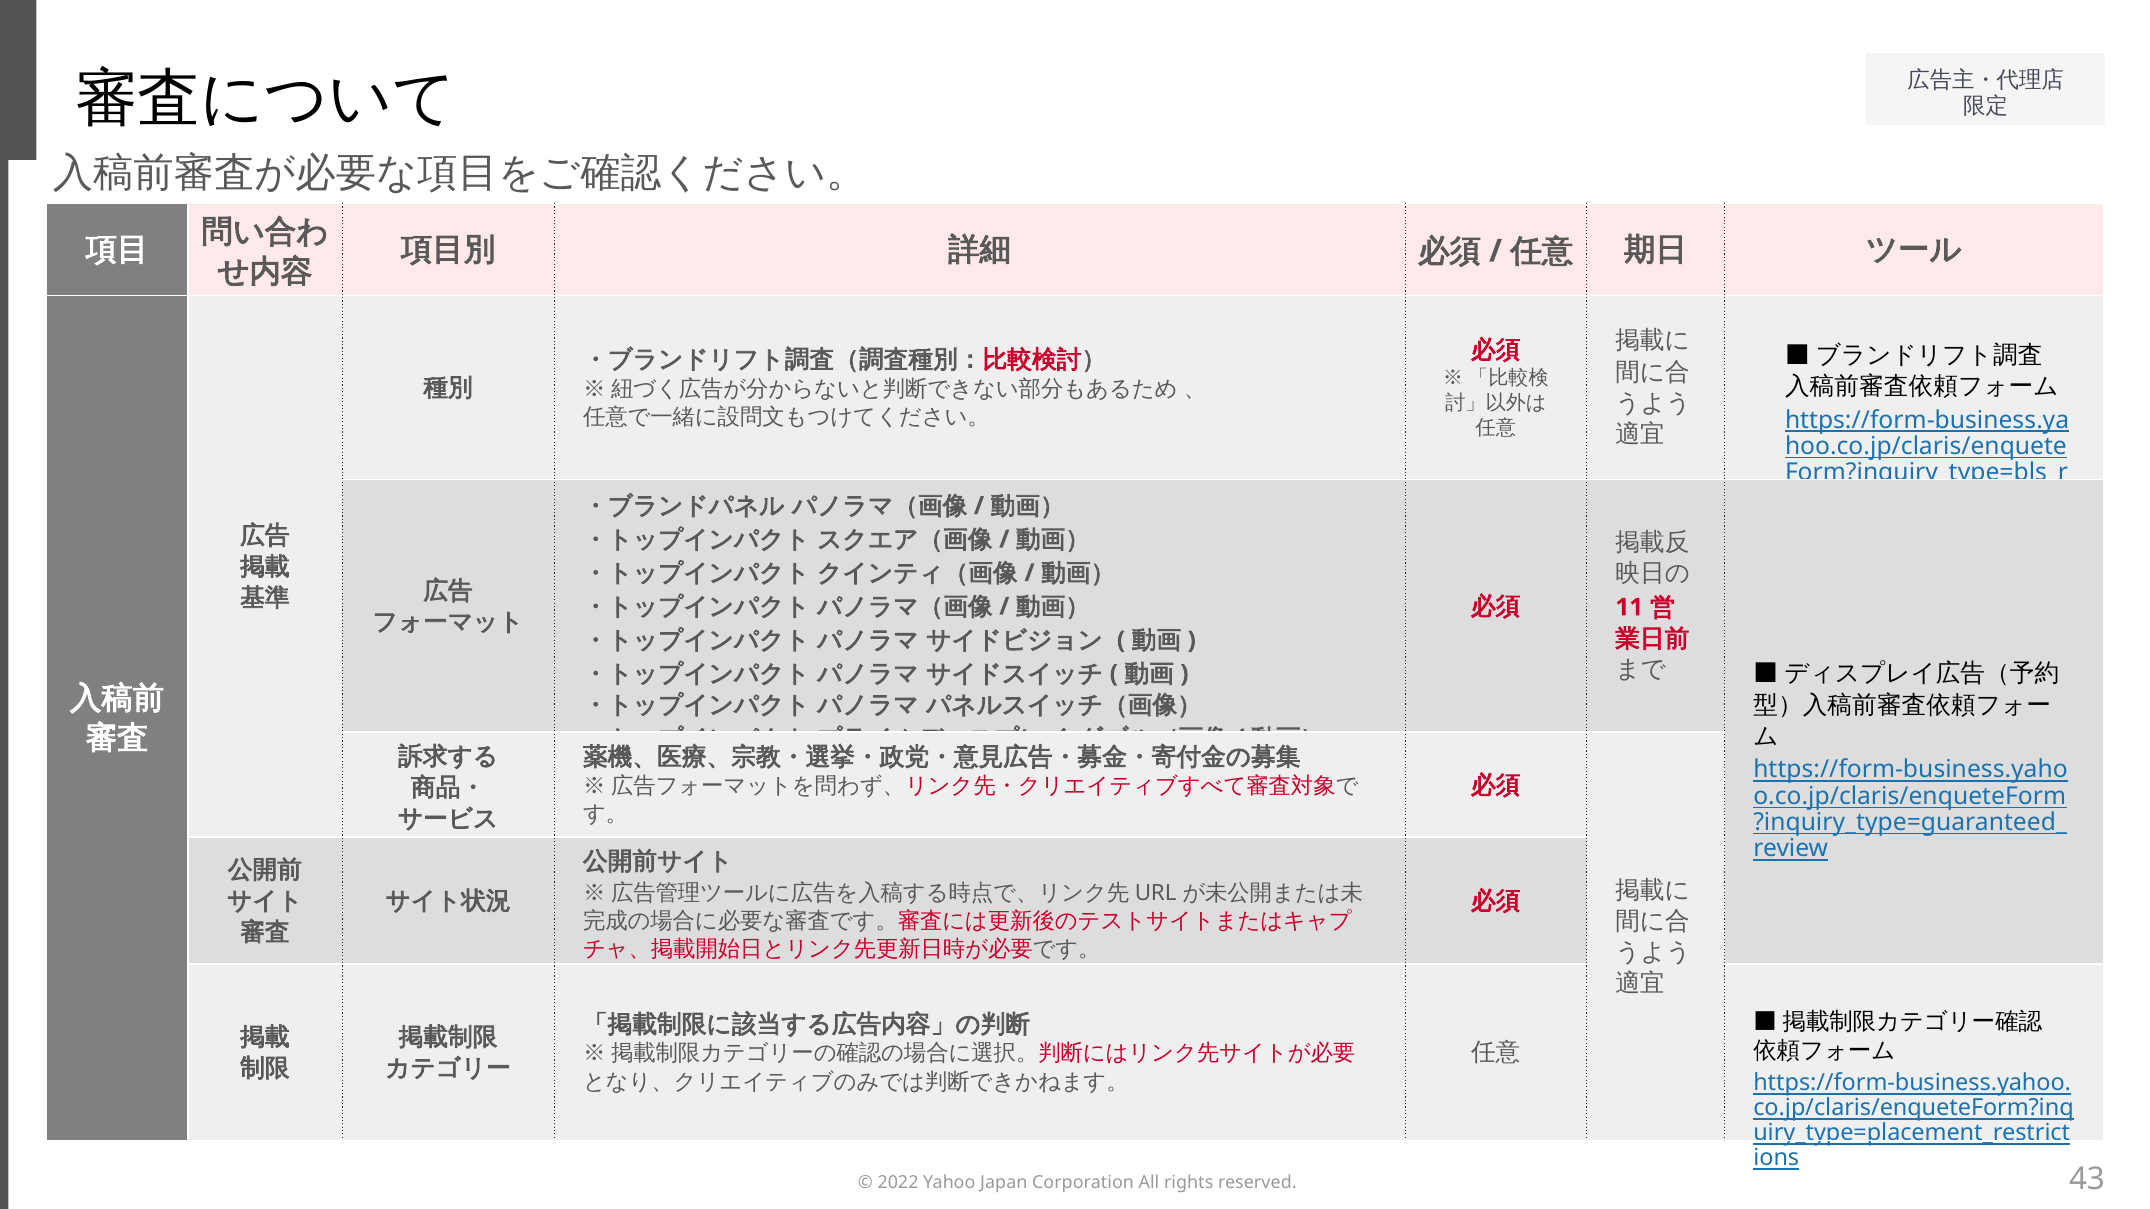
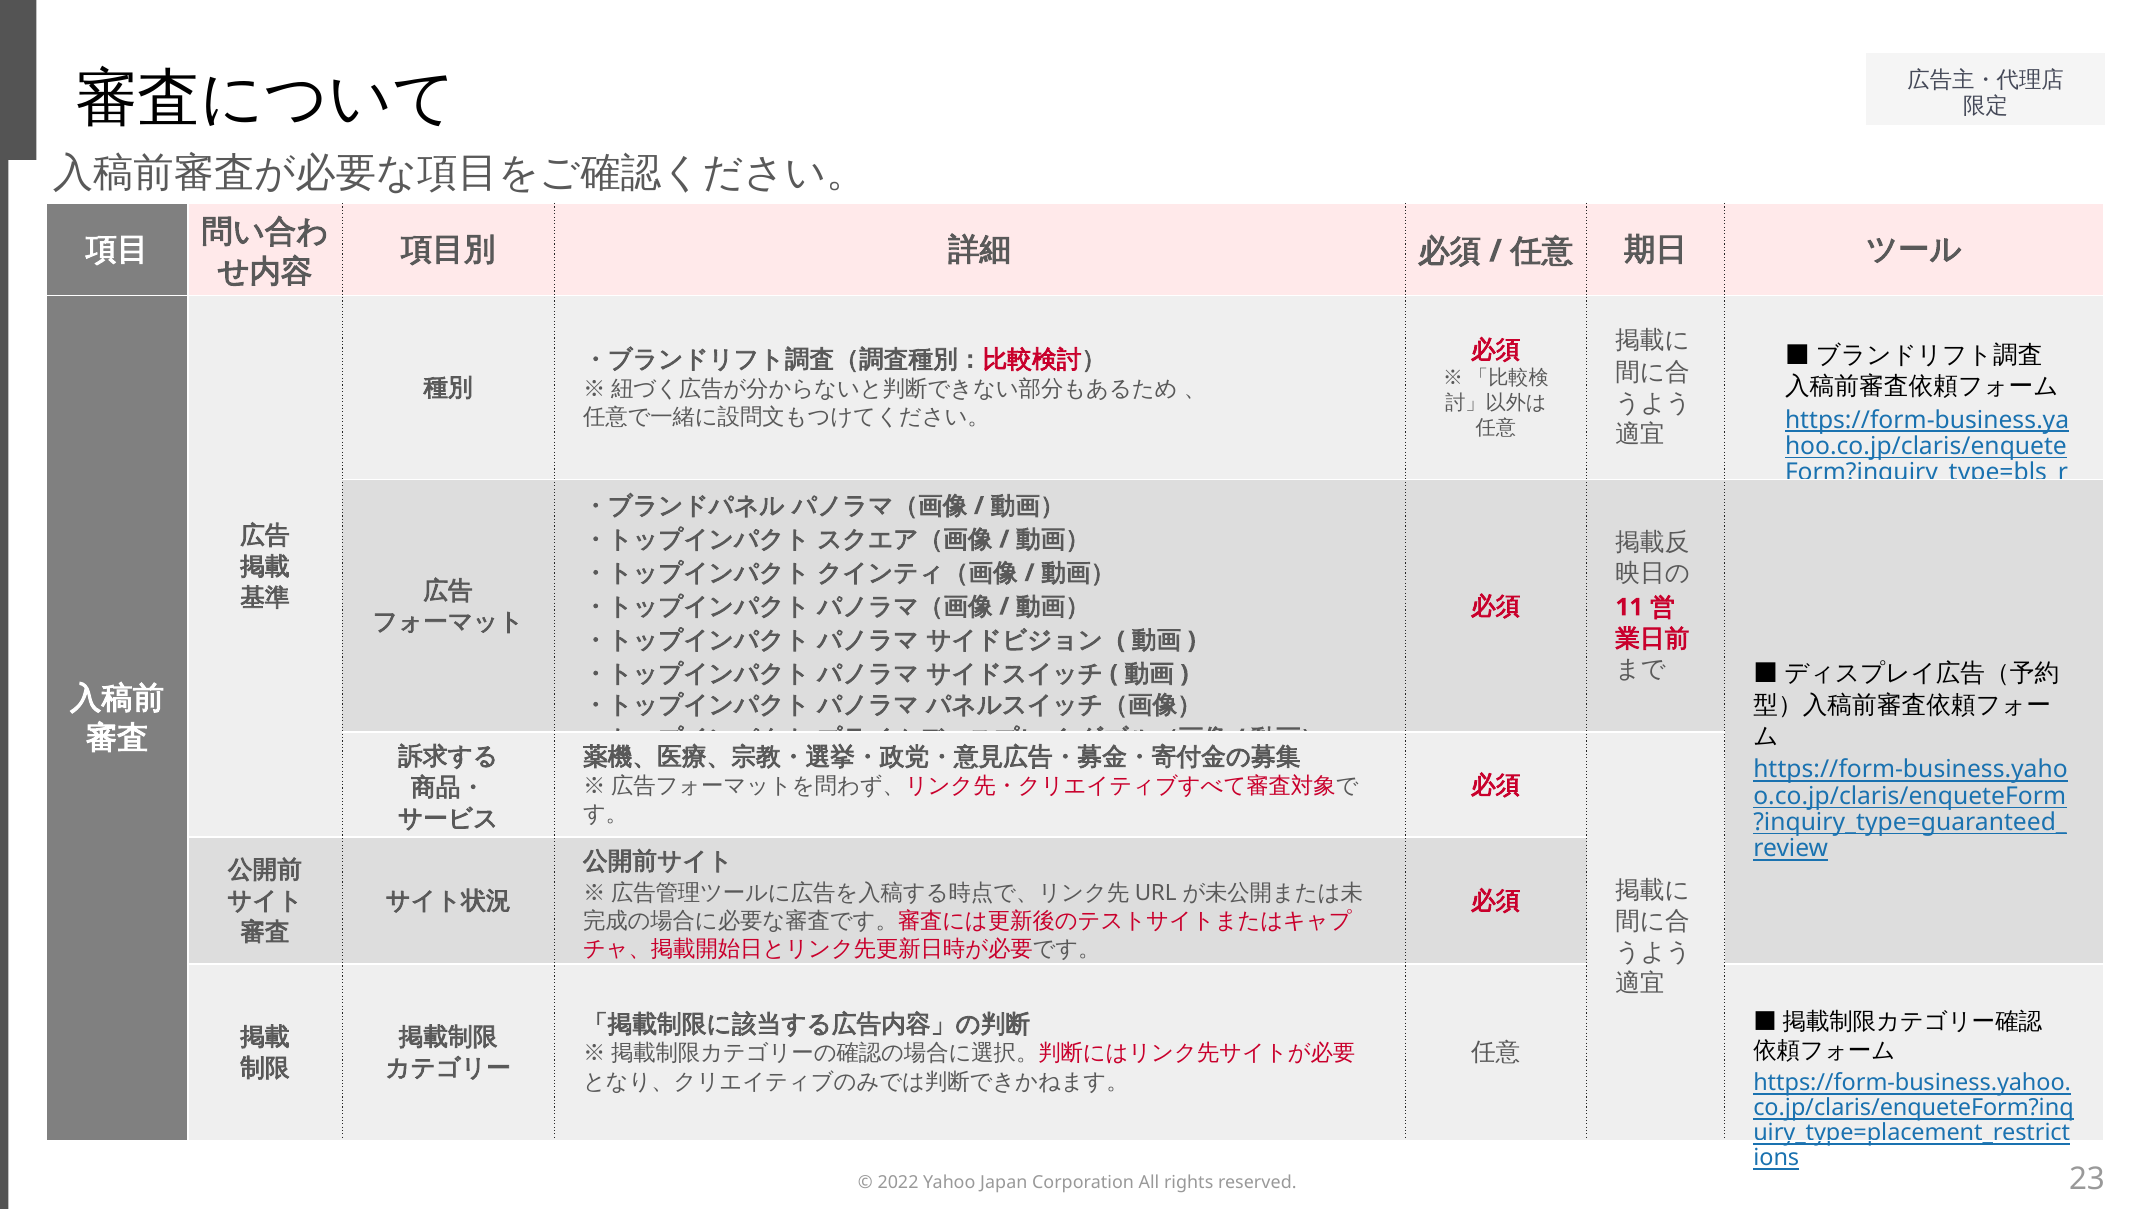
43: 43 -> 23 (2087, 1180)
